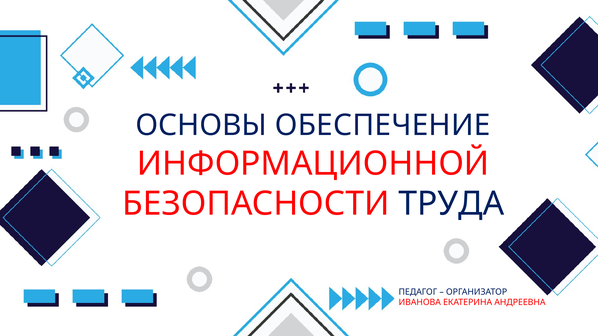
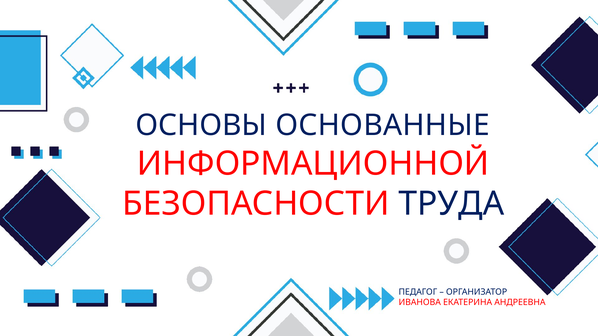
ОБЕСПЕЧЕНИЕ: ОБЕСПЕЧЕНИЕ -> ОСНОВАННЫЕ (383, 125)
